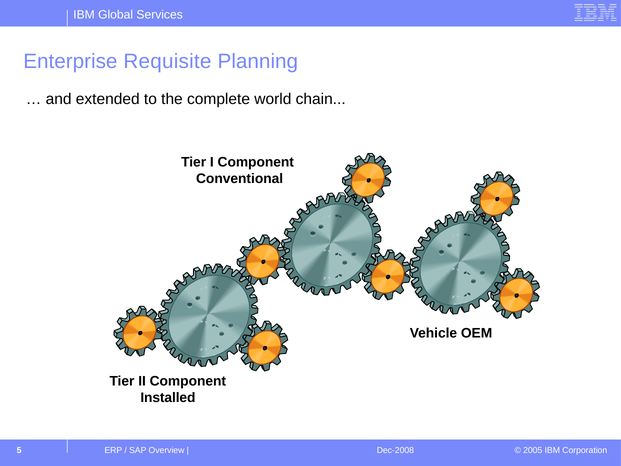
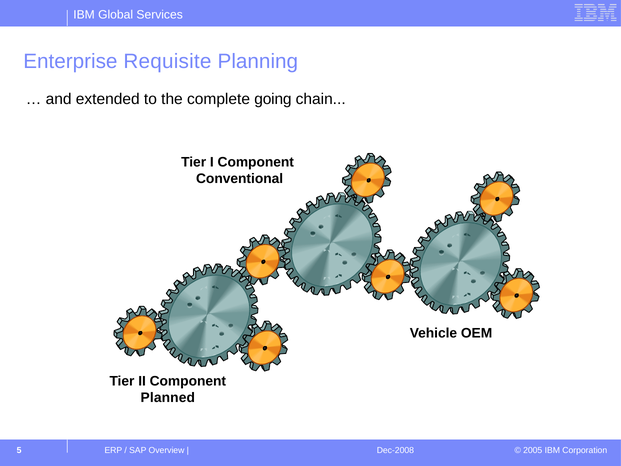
world: world -> going (273, 99)
Installed: Installed -> Planned (168, 397)
